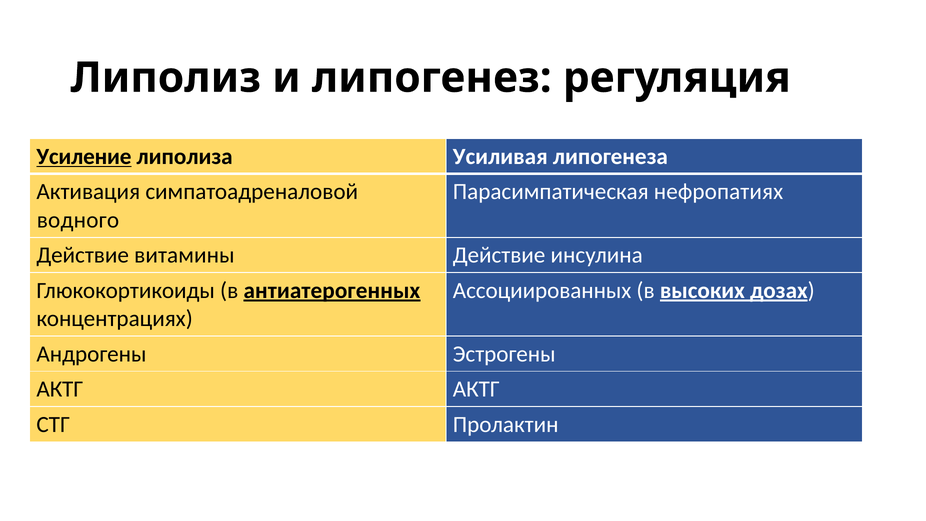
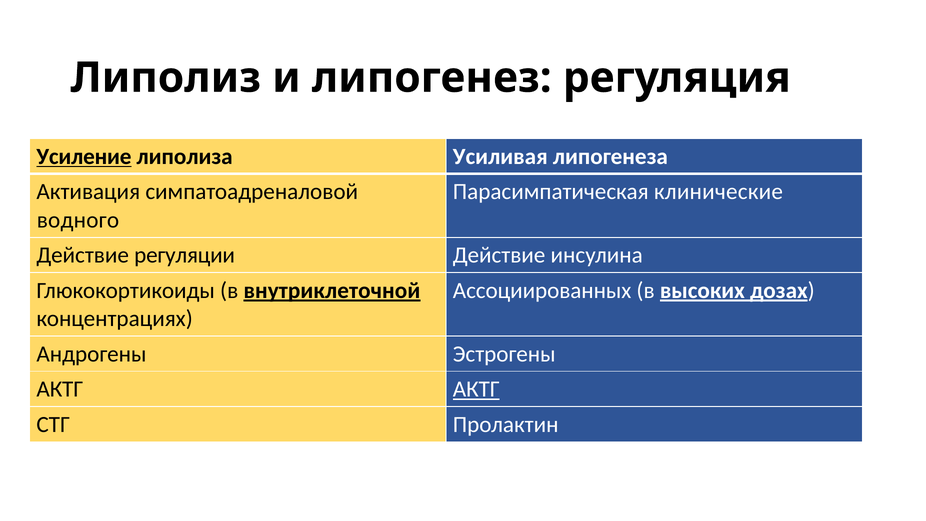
нефропатиях: нефропатиях -> клинические (718, 192)
витамины: витамины -> регуляции (185, 255)
антиатерогенных: антиатерогенных -> внутриклеточной (332, 290)
АКТГ underline: none -> present (476, 389)
